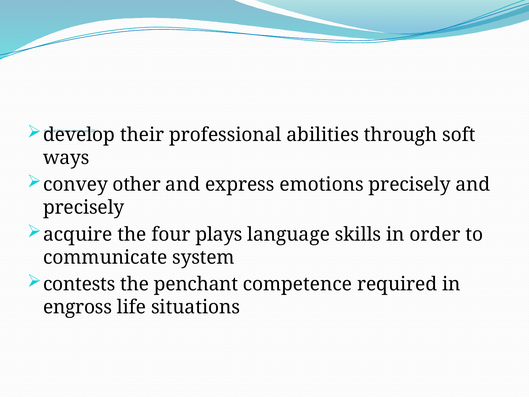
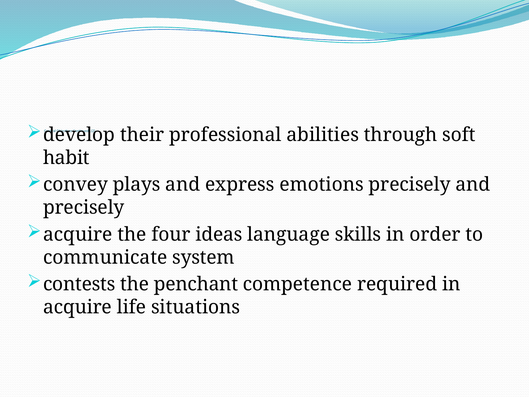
ways: ways -> habit (66, 158)
other: other -> plays (137, 185)
plays: plays -> ideas (219, 234)
engross: engross -> acquire (77, 307)
